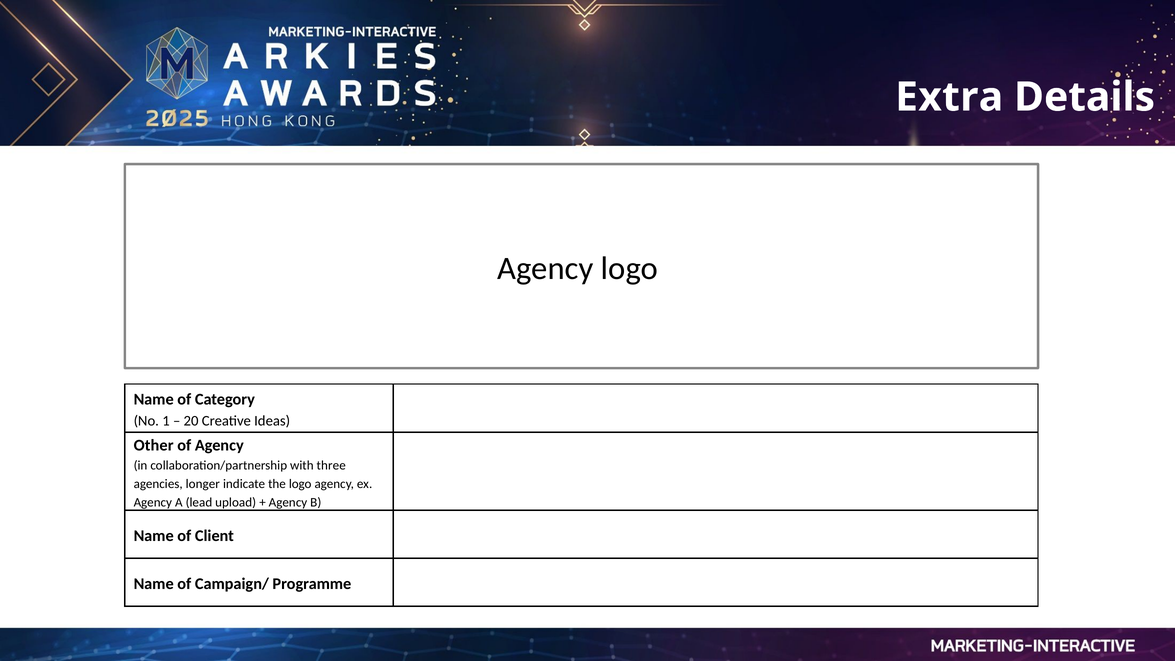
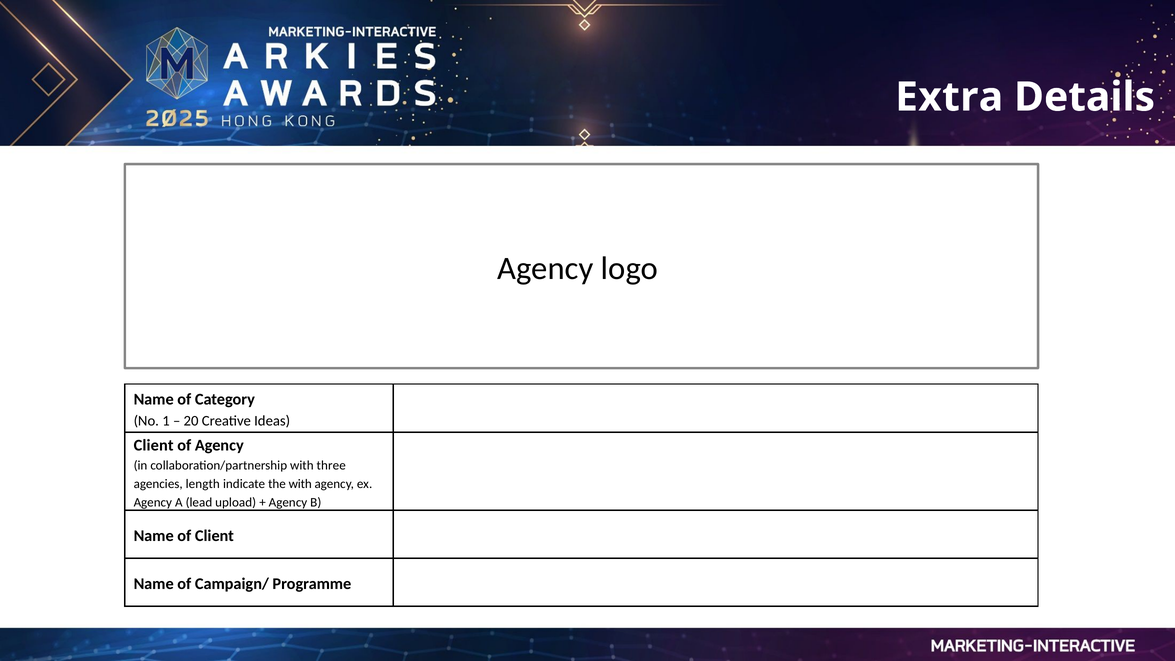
Other: Other -> Client (154, 445)
longer: longer -> length (203, 484)
the logo: logo -> with (300, 484)
